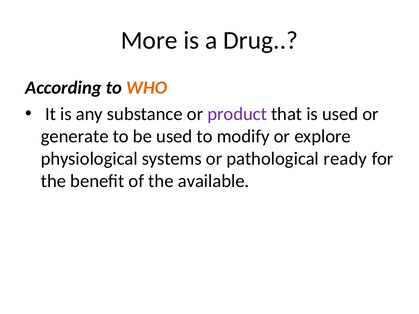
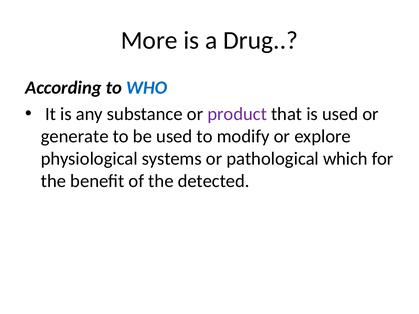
WHO colour: orange -> blue (147, 88)
ready: ready -> which (345, 159)
available: available -> detected (214, 181)
